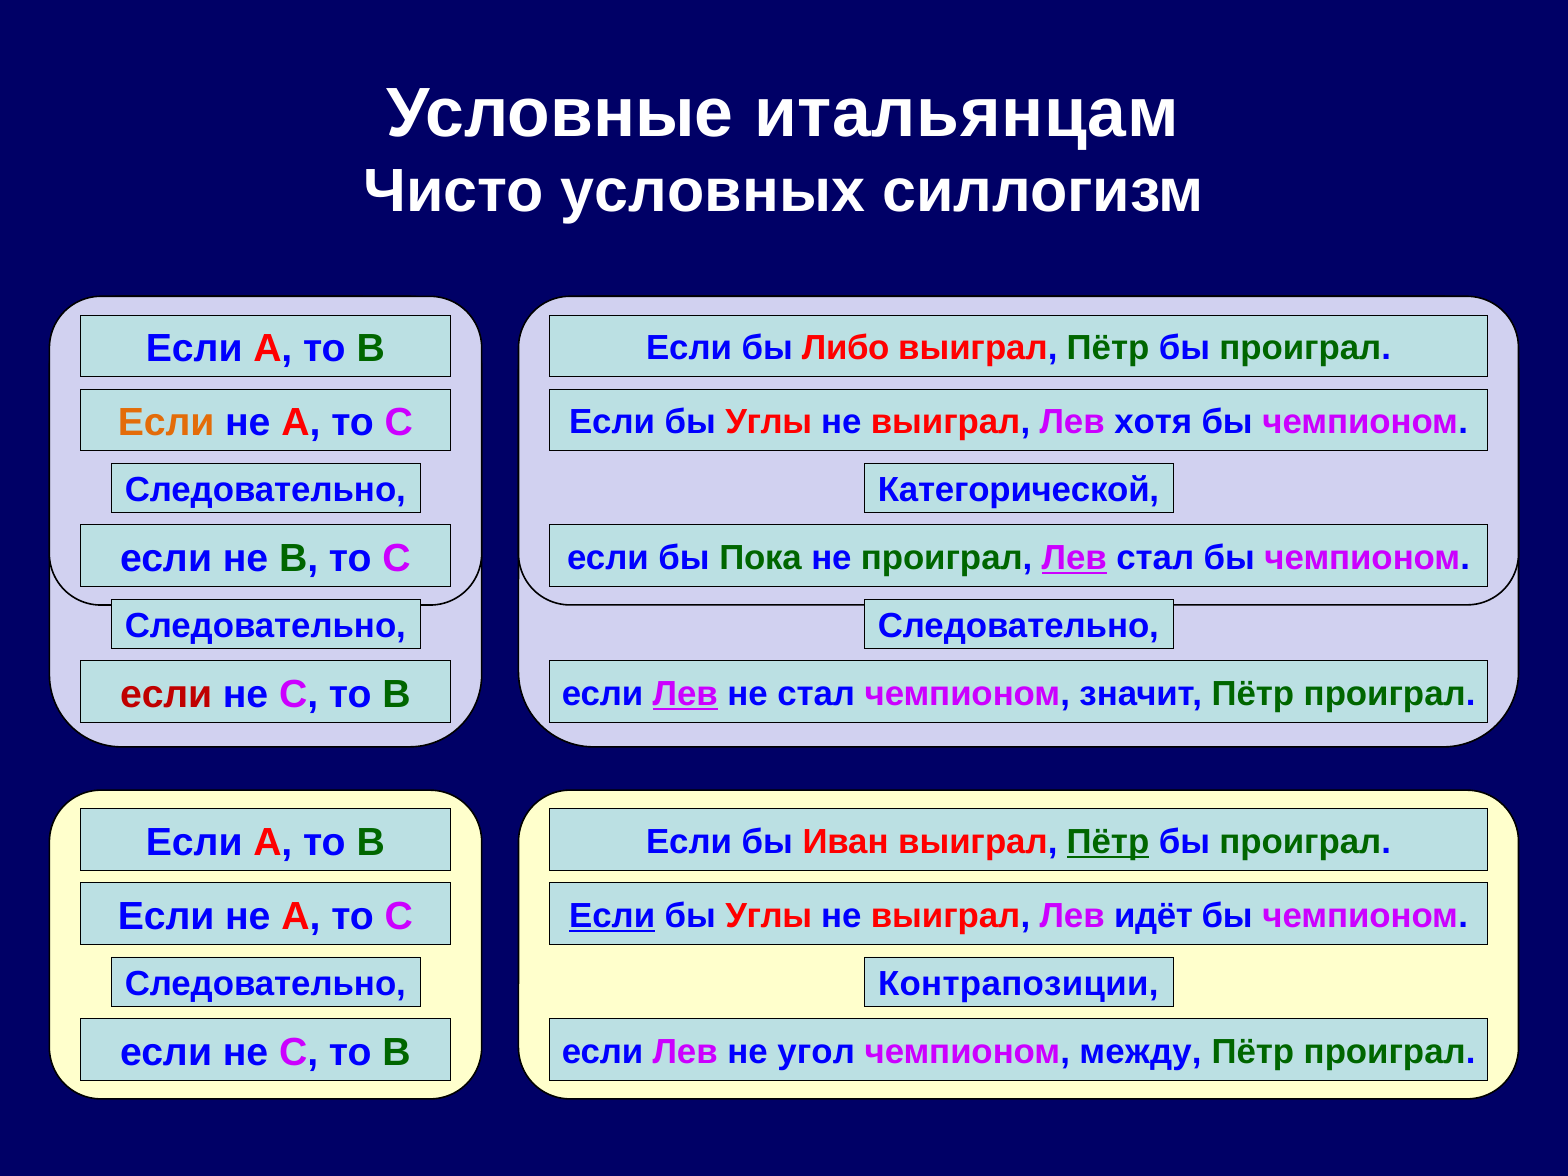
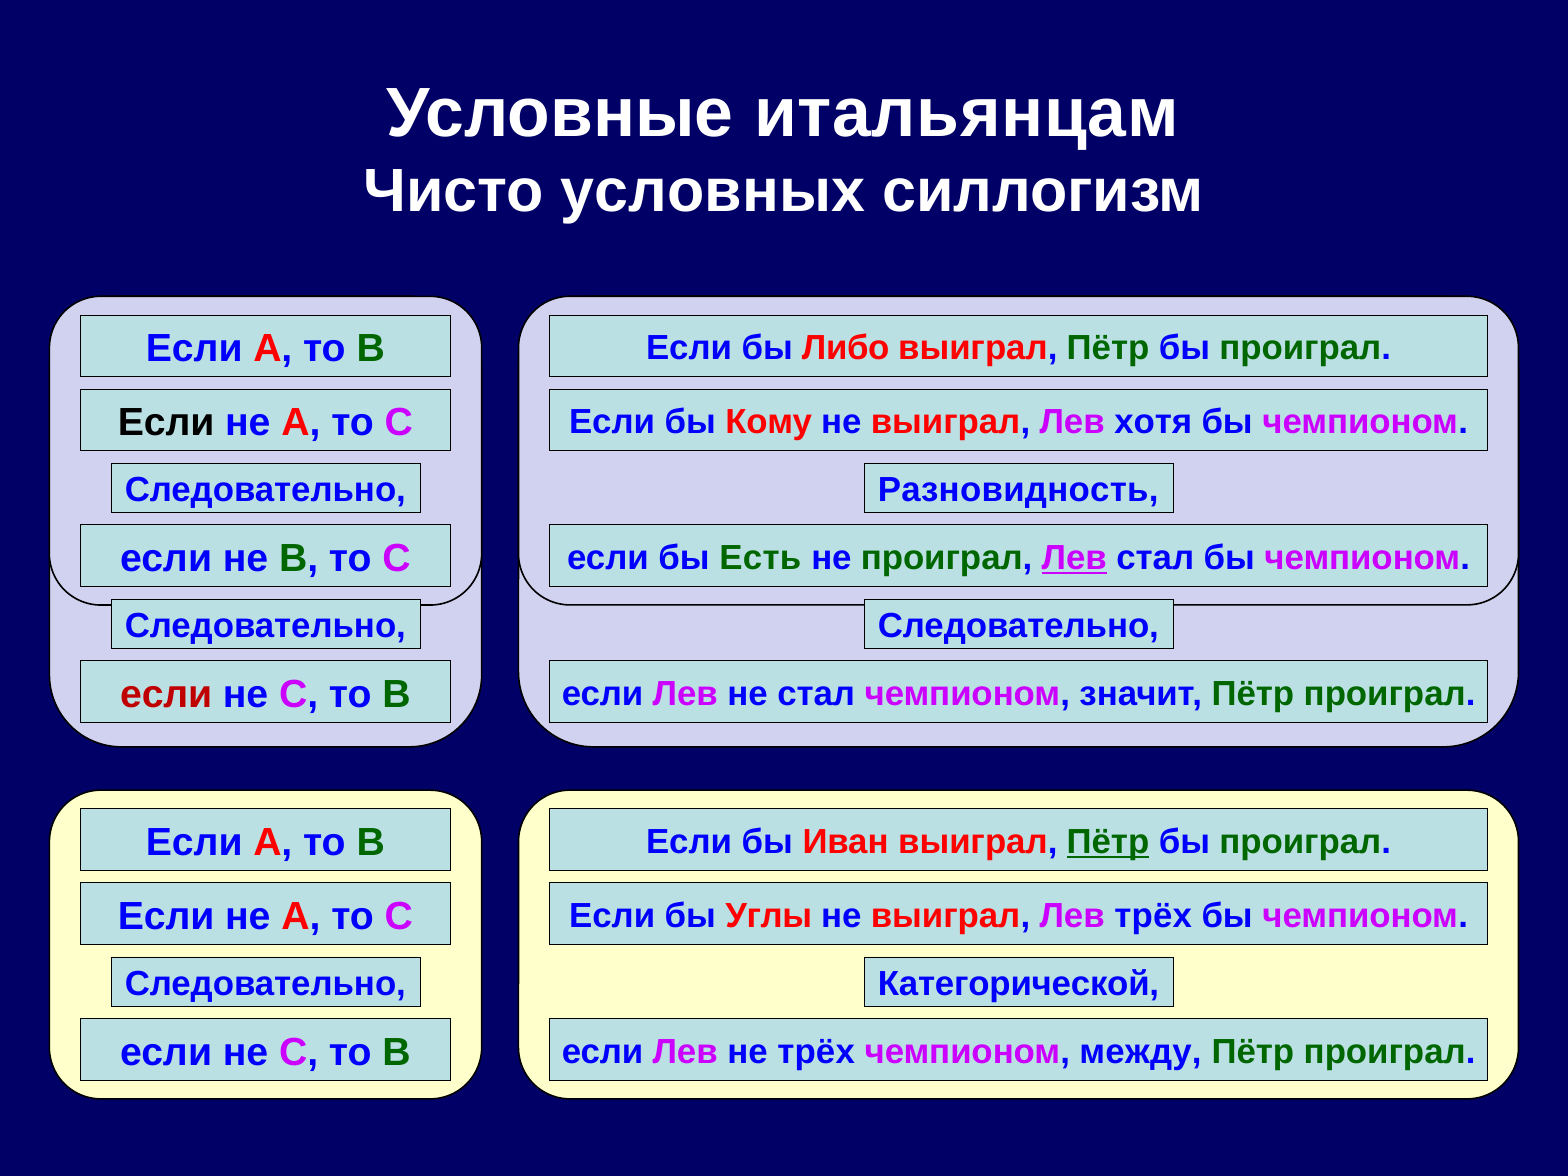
Если colour: orange -> black (166, 423)
Углы: Углы -> Кому (769, 422)
Категорической: Категорической -> Разновидность (1018, 490)
Пока: Пока -> Есть (760, 558)
Лев underline: present -> none (685, 694)
Если underline: present -> none (612, 916)
Лев идёт: идёт -> трёх (1153, 916)
Контрапозиции: Контрапозиции -> Категорической (1019, 984)
не угол: угол -> трёх (816, 1052)
